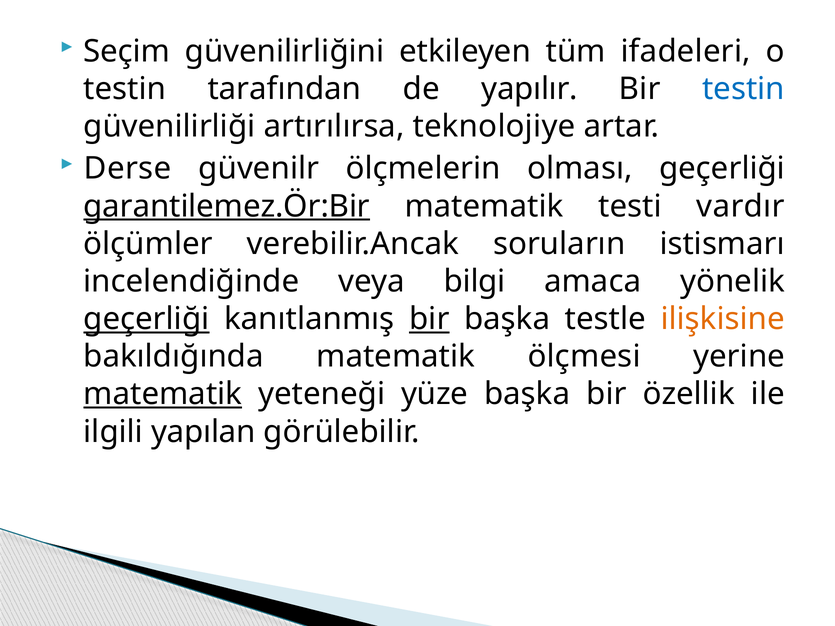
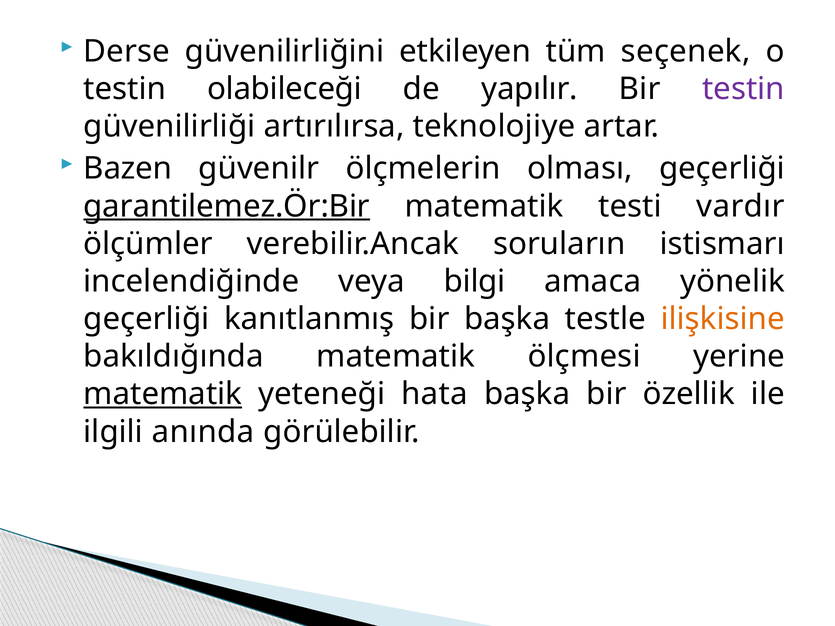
Seçim: Seçim -> Derse (127, 51)
ifadeleri: ifadeleri -> seçenek (686, 51)
tarafından: tarafından -> olabileceği (285, 89)
testin colour: blue -> purple (743, 89)
Derse: Derse -> Bazen (128, 169)
geçerliği underline: present -> none (146, 319)
bir underline: present -> none (429, 319)
yüze: yüze -> hata (434, 394)
yapılan: yapılan -> anında (203, 432)
